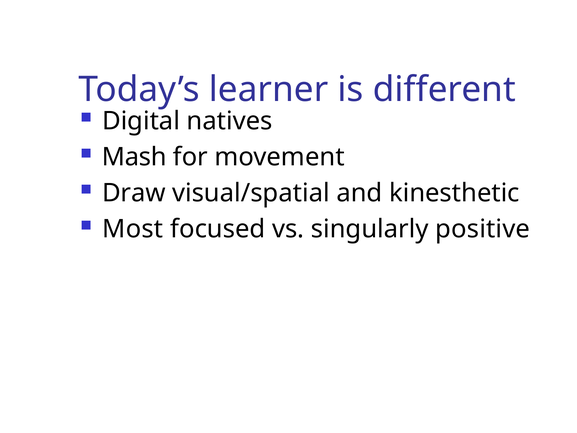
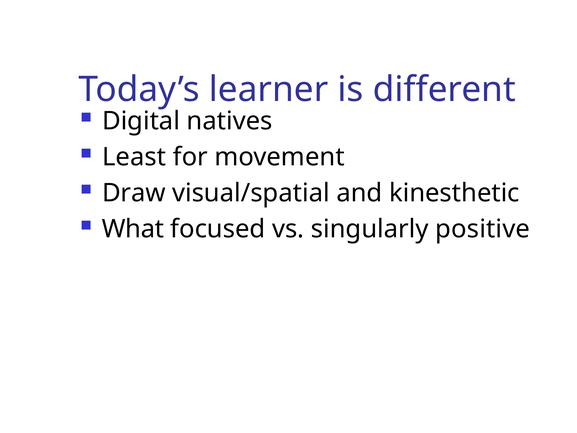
Mash: Mash -> Least (134, 157)
Most: Most -> What (133, 229)
